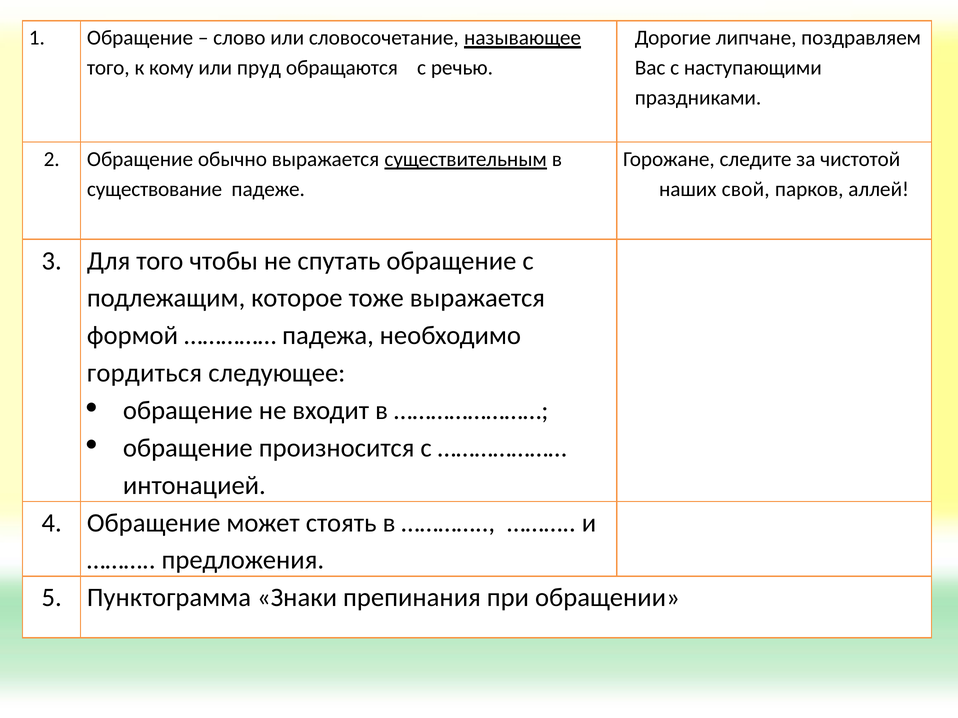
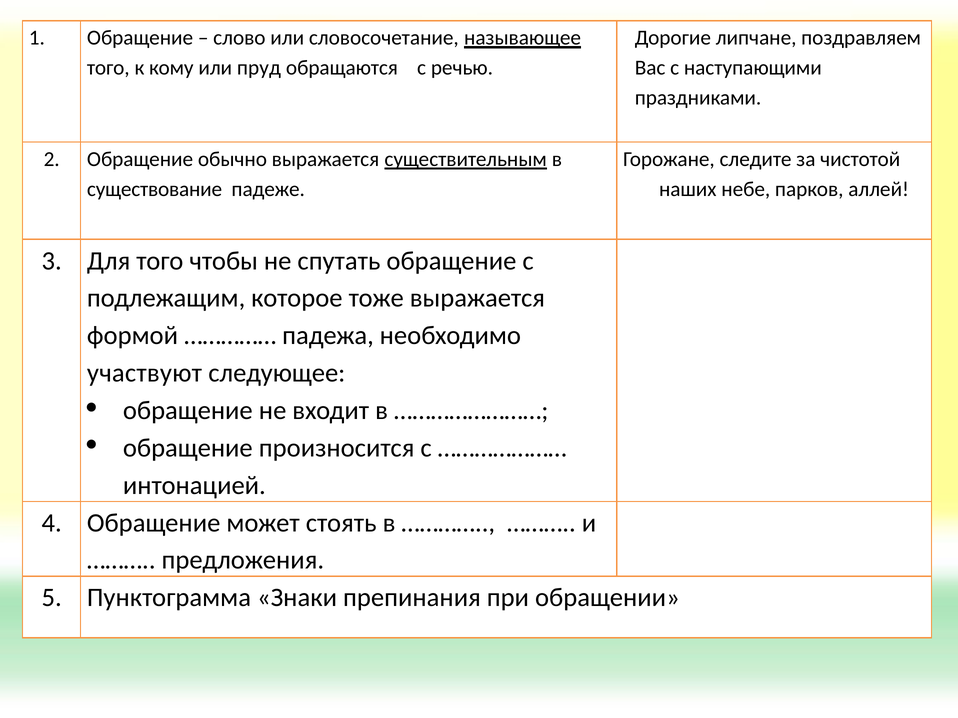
свой: свой -> небе (746, 189)
гордиться: гордиться -> участвуют (144, 373)
